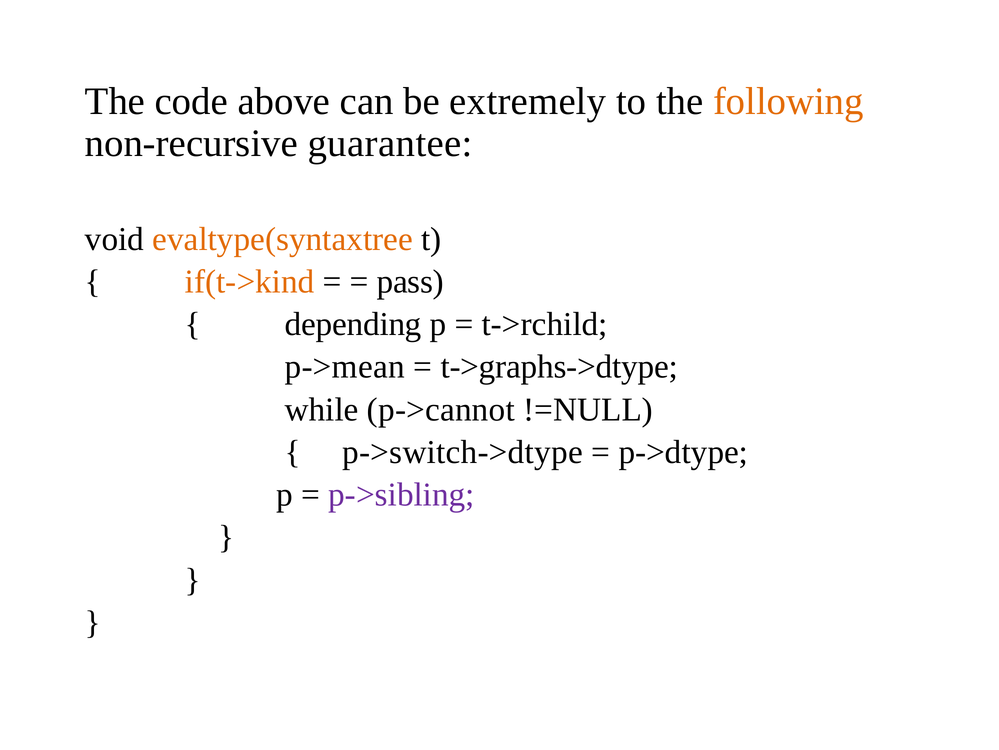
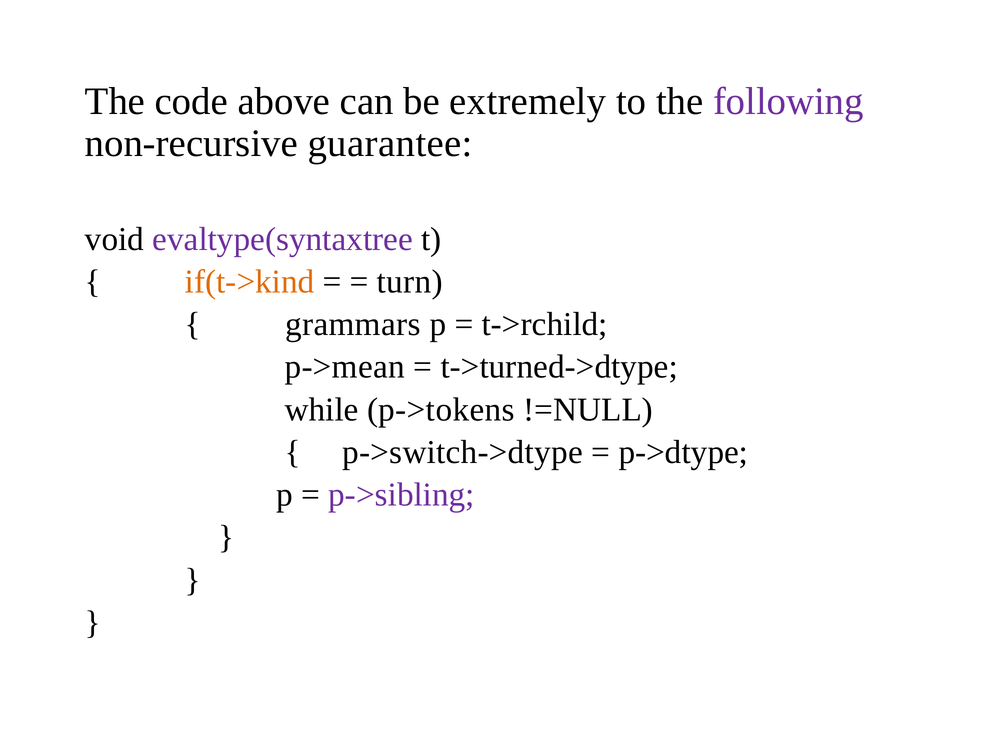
following colour: orange -> purple (788, 101)
evaltype(syntaxtree colour: orange -> purple (283, 239)
pass: pass -> turn (410, 281)
depending: depending -> grammars (353, 324)
t->graphs->dtype: t->graphs->dtype -> t->turned->dtype (559, 367)
p->cannot: p->cannot -> p->tokens (441, 409)
